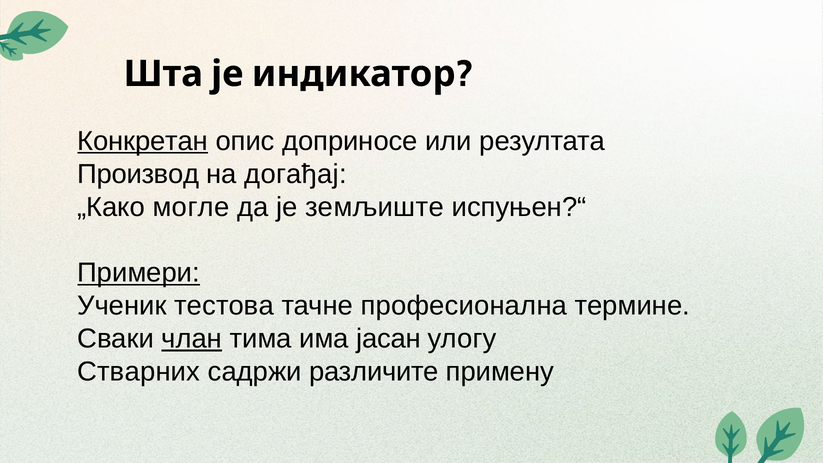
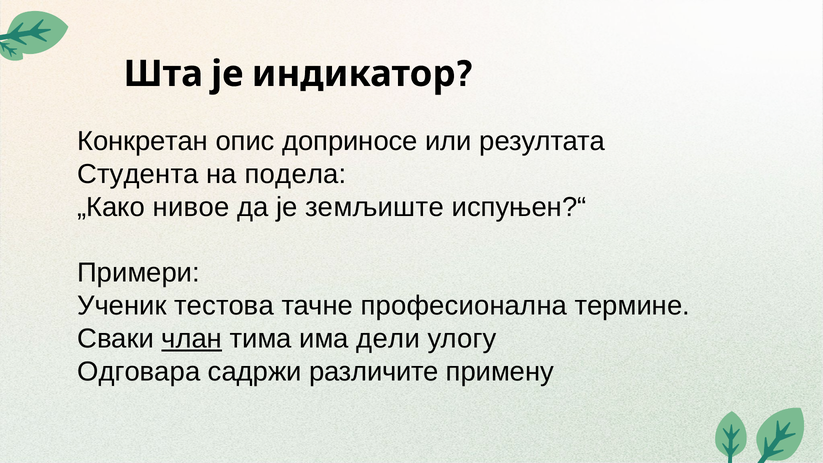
Конкретан underline: present -> none (143, 141)
Производ: Производ -> Студента (138, 174)
догађај: догађај -> подела (296, 174)
могле: могле -> нивое (191, 207)
Примери underline: present -> none (139, 273)
јасан: јасан -> дели (388, 339)
Стварних: Стварних -> Одговара (139, 372)
